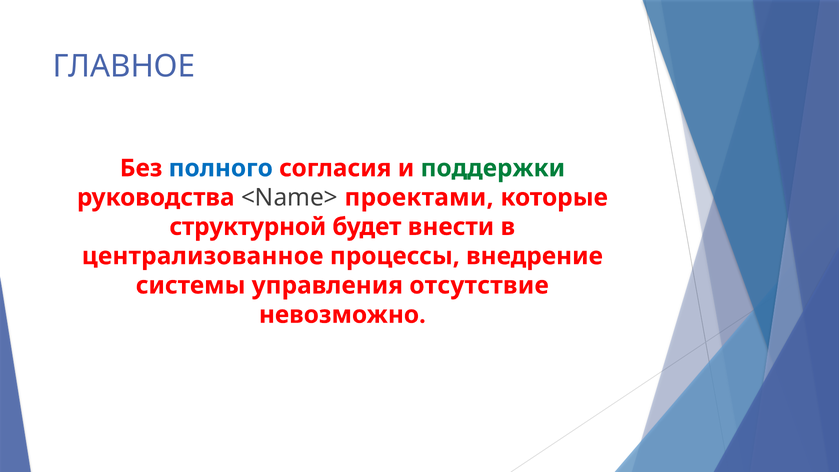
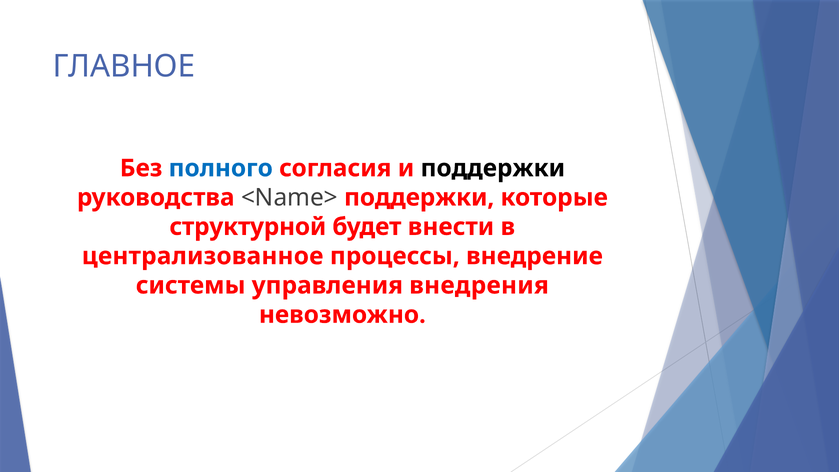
поддержки colour: green -> black (493, 168)
<Name> проектами: проектами -> поддержки (419, 197)
отсутствие: отсутствие -> внедрения (479, 285)
